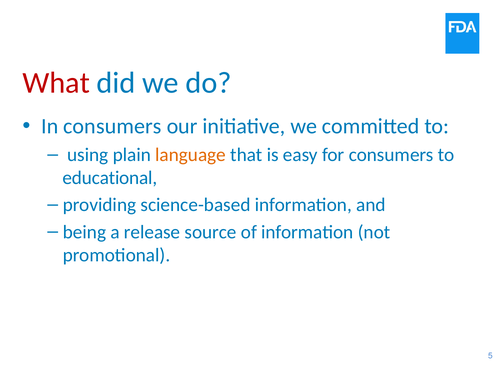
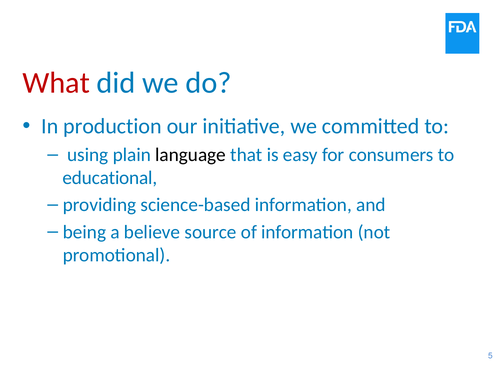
In consumers: consumers -> production (112, 126)
language colour: orange -> black (191, 155)
release: release -> believe (152, 232)
